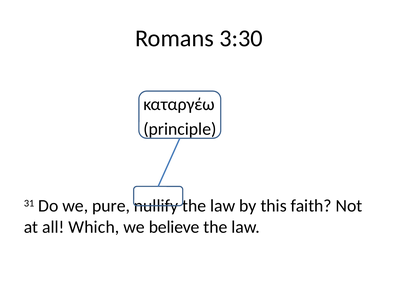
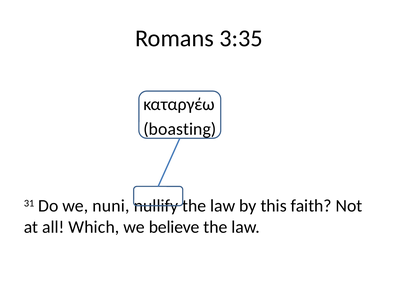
3:30: 3:30 -> 3:35 (241, 39)
principle: principle -> boasting (180, 129)
pure: pure -> nuni (111, 206)
